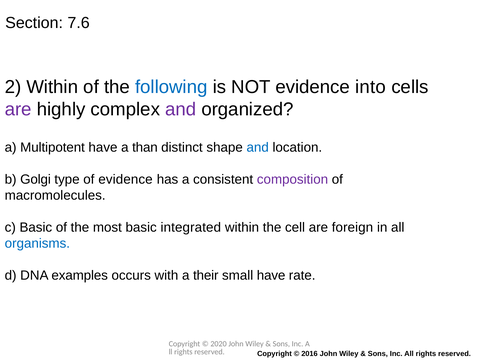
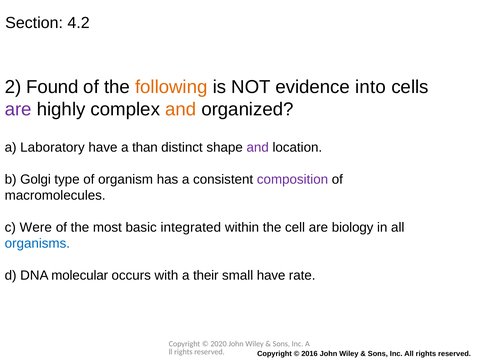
7.6: 7.6 -> 4.2 (79, 23)
2 Within: Within -> Found (52, 87)
following colour: blue -> orange (171, 87)
and colour: purple -> orange (181, 109)
Multipotent: Multipotent -> Laboratory (52, 147)
and colour: blue -> purple (258, 147)
of evidence: evidence -> organism (126, 179)
c Basic: Basic -> Were (36, 227)
foreign: foreign -> biology (353, 227)
examples: examples -> molecular (80, 275)
